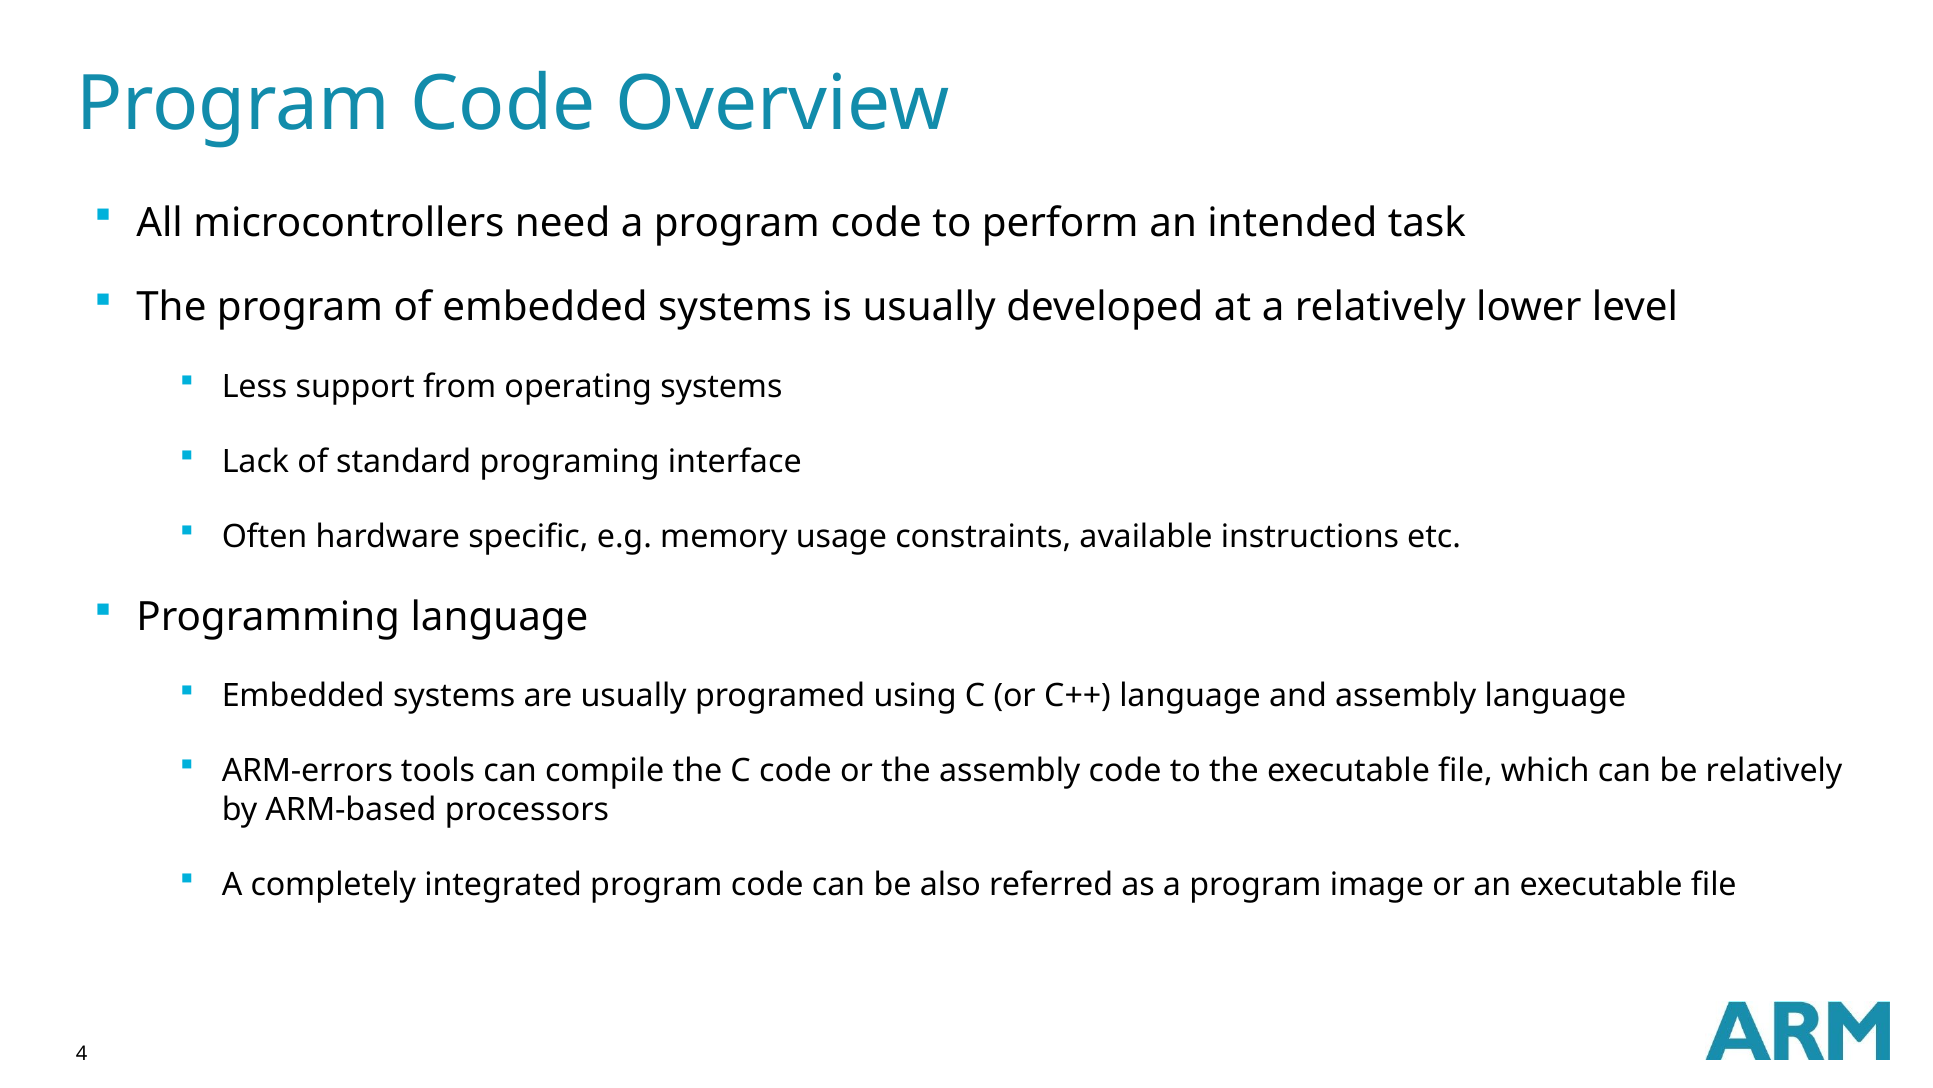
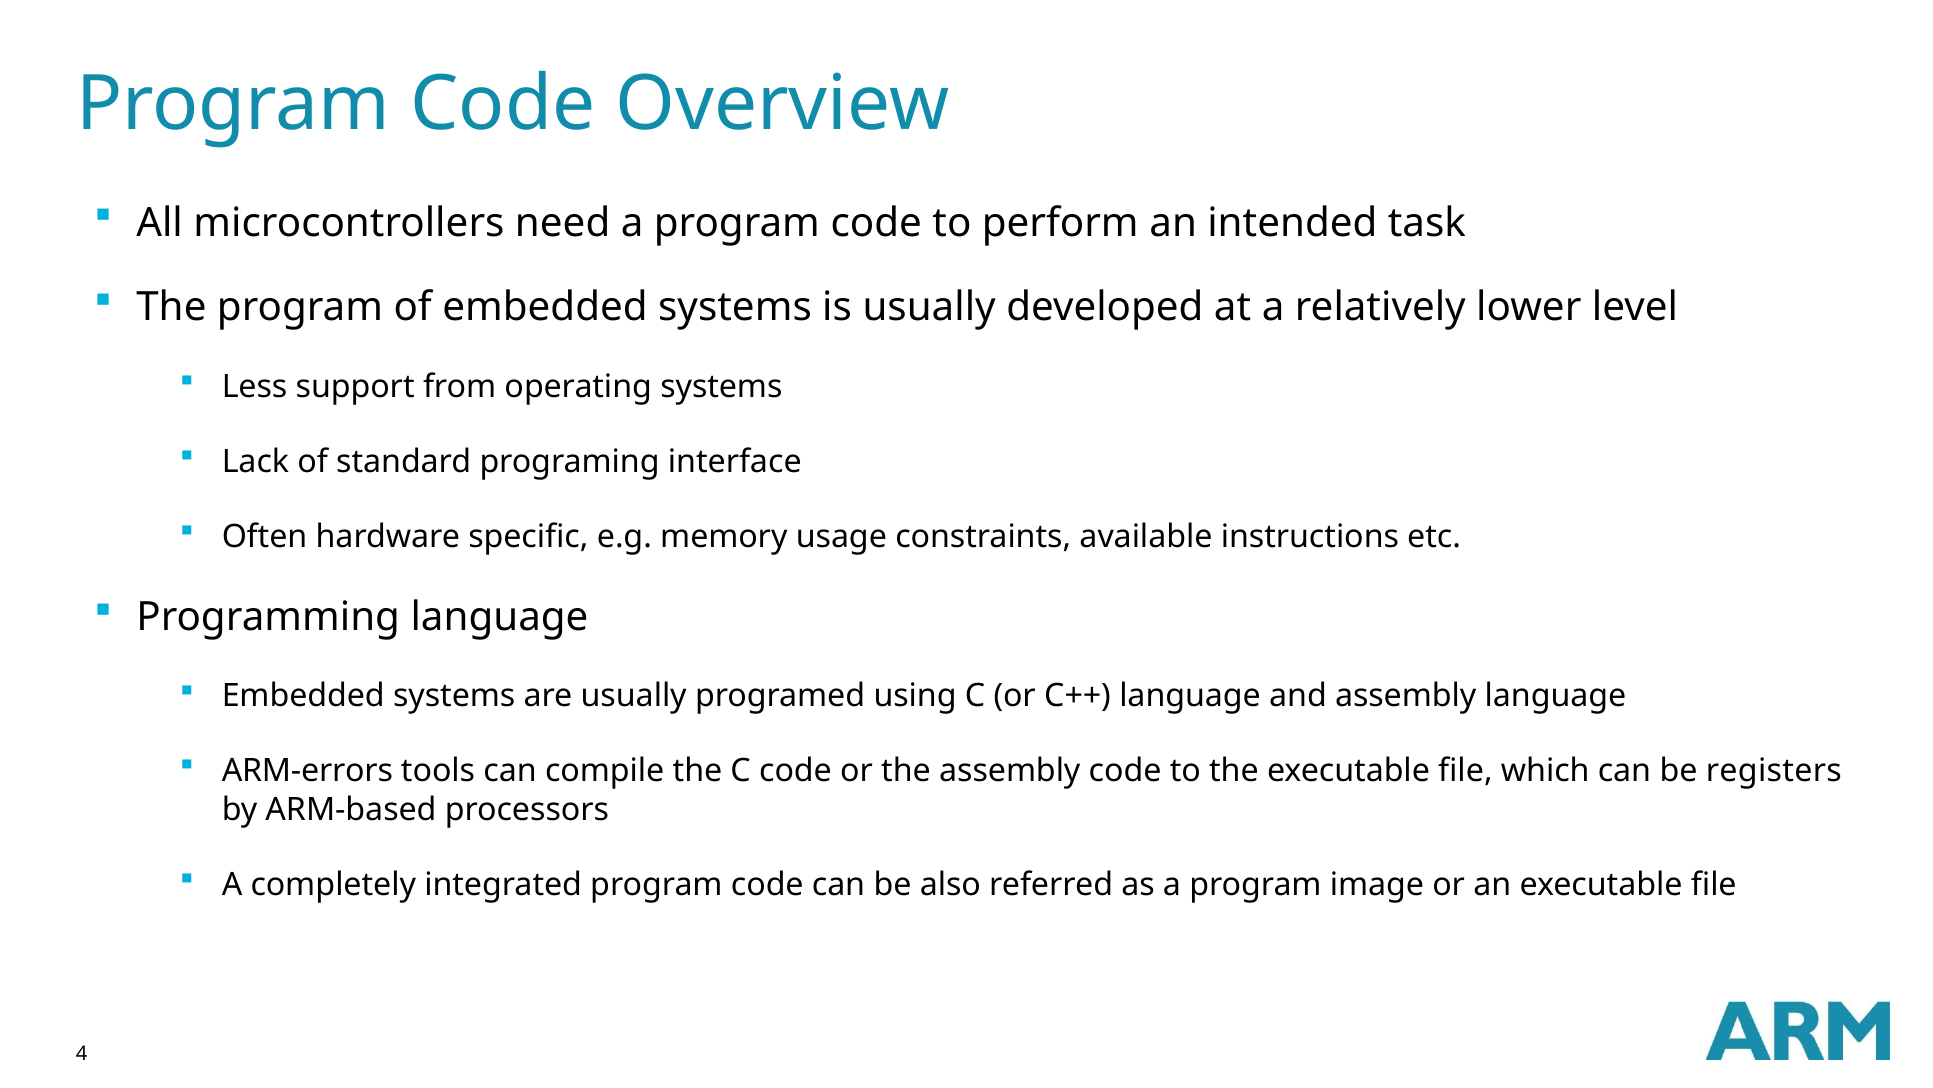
be relatively: relatively -> registers (1774, 771)
